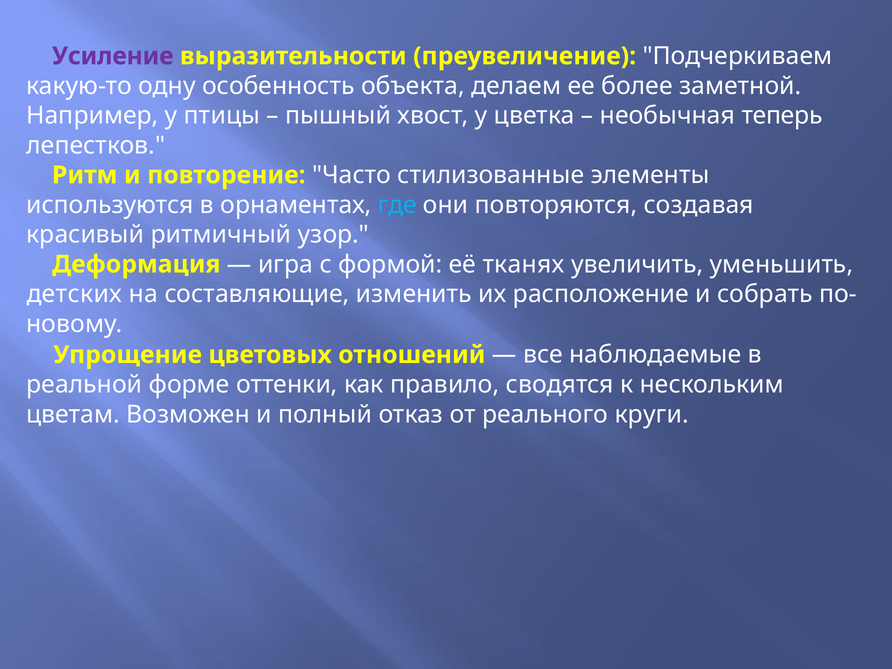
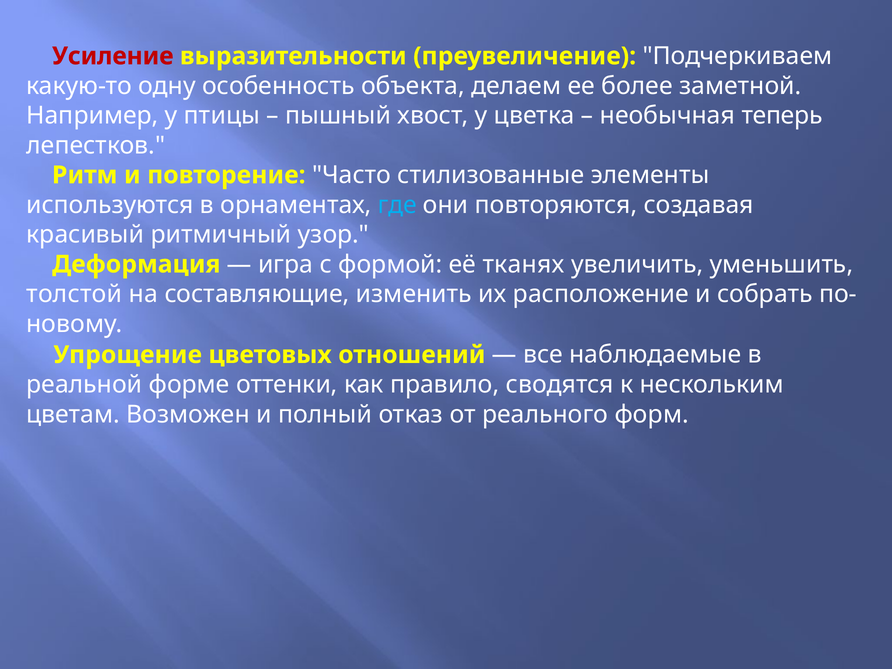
Усиление colour: purple -> red (113, 56)
детских: детских -> толстой (74, 294)
круги: круги -> форм (652, 415)
